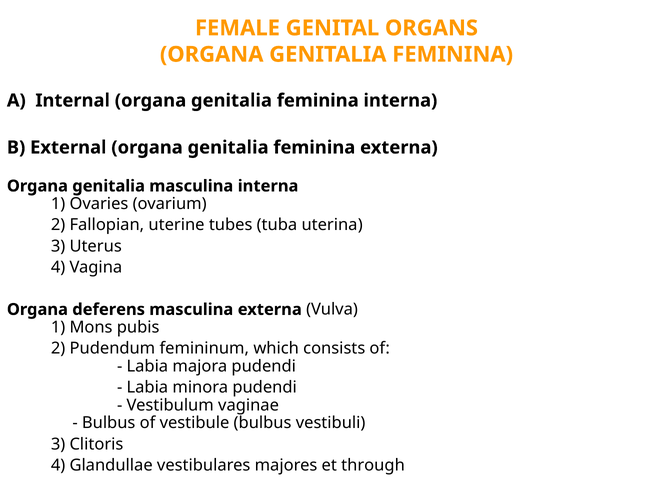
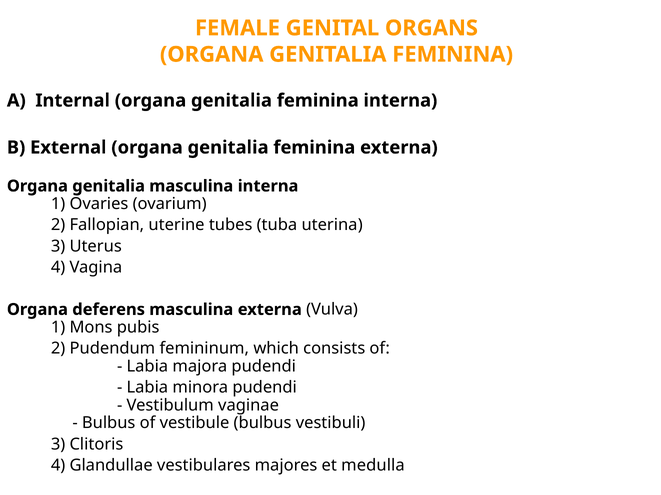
through: through -> medulla (373, 466)
